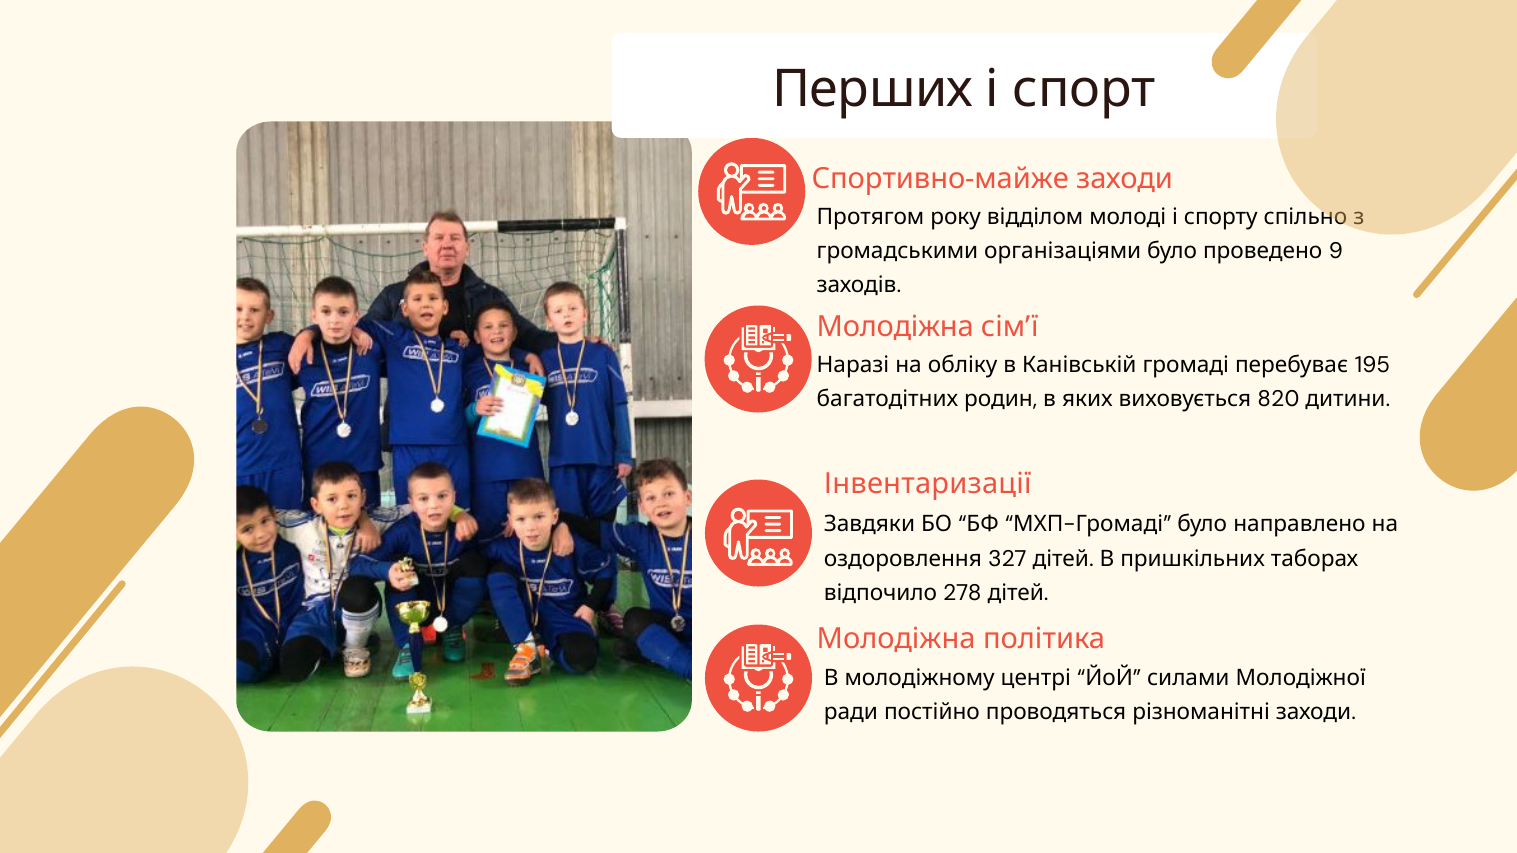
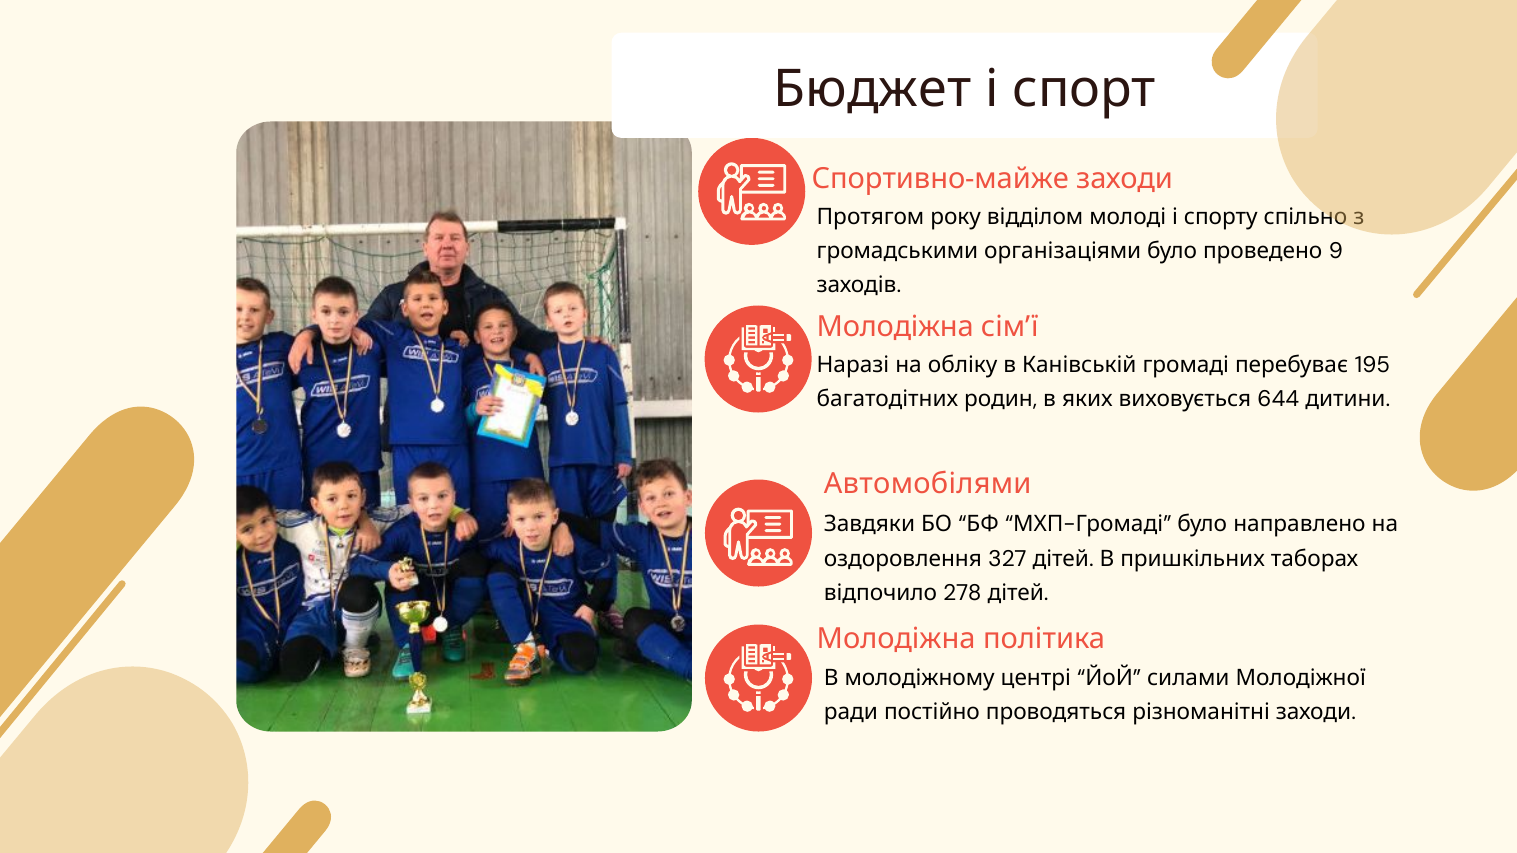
Перших: Перших -> Бюджет (872, 89)
820: 820 -> 644 (1278, 399)
Інвентаризації: Інвентаризації -> Автомобілями (928, 484)
